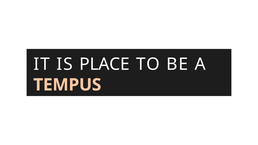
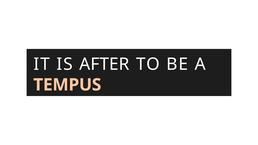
PLACE: PLACE -> AFTER (104, 64)
